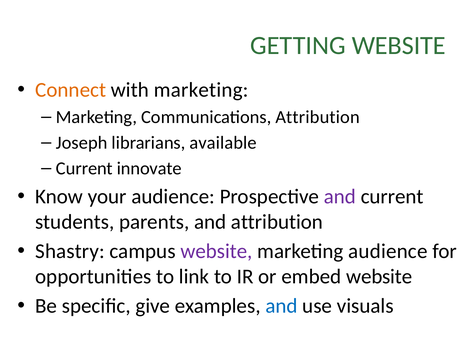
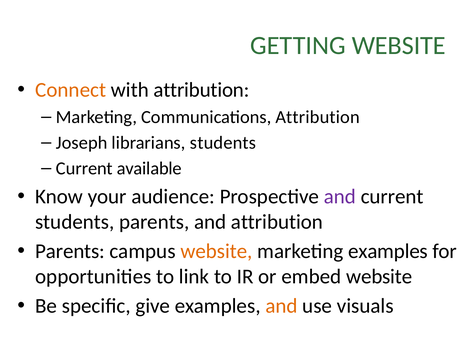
with marketing: marketing -> attribution (201, 90)
librarians available: available -> students (223, 143)
innovate: innovate -> available (149, 169)
Shastry: Shastry -> Parents (70, 252)
website colour: purple -> orange (216, 252)
marketing audience: audience -> examples (388, 252)
and colour: blue -> orange (281, 306)
